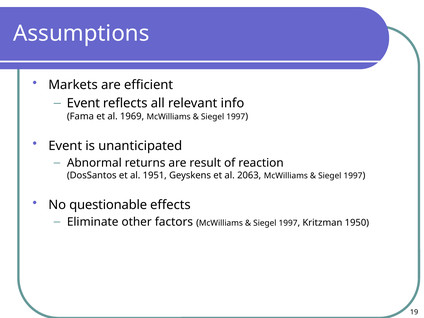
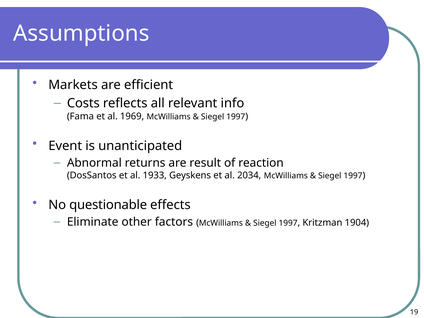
Event: Event -> Costs (83, 103)
1951: 1951 -> 1933 (155, 175)
2063: 2063 -> 2034 (249, 175)
1950: 1950 -> 1904 (357, 223)
